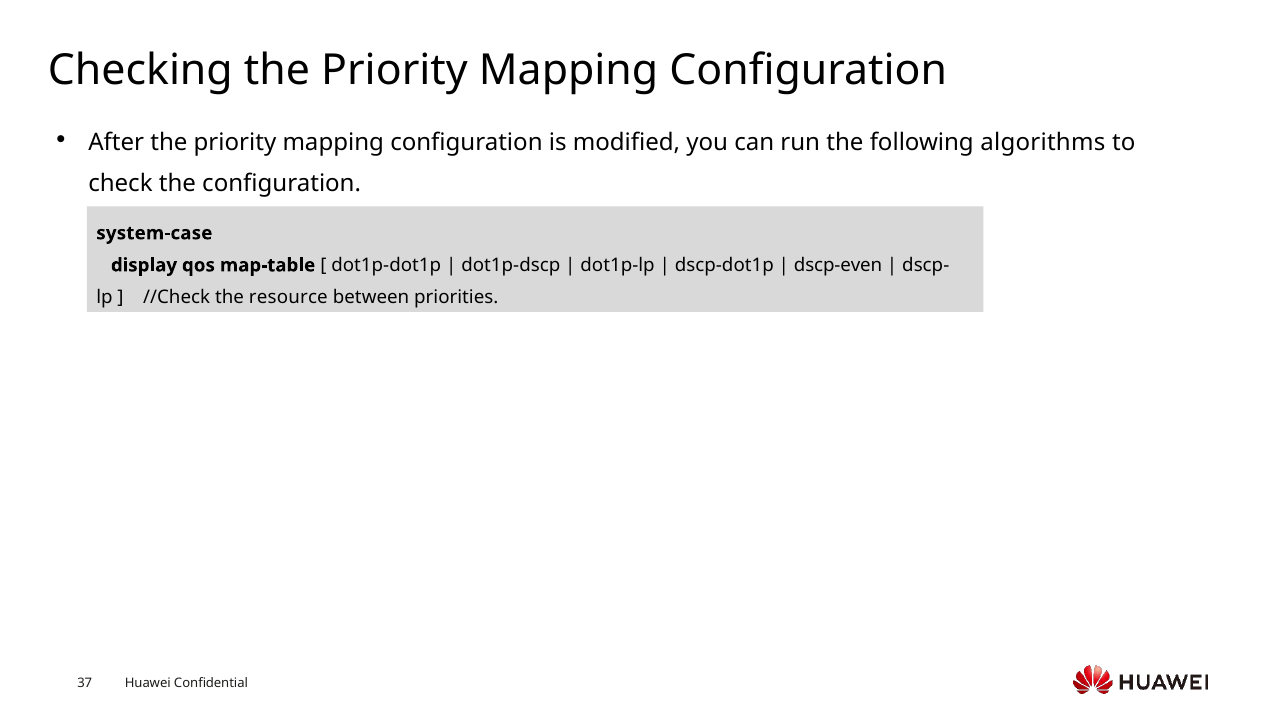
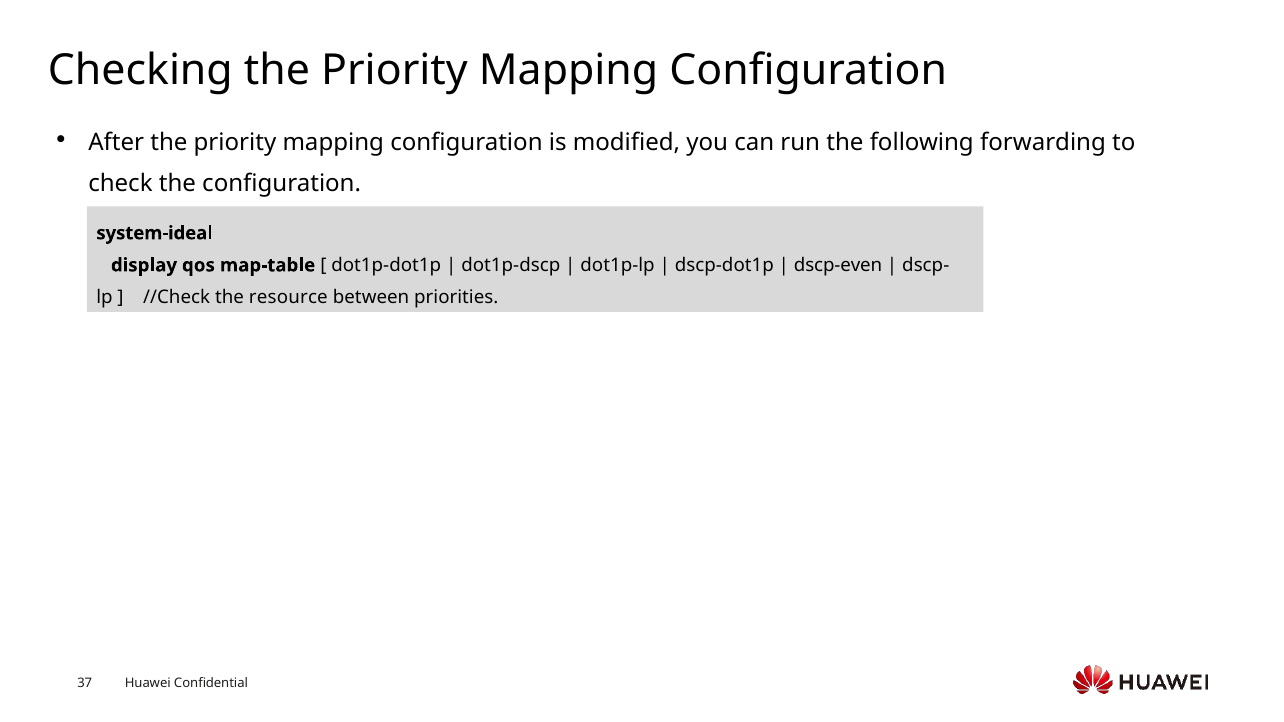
algorithms: algorithms -> forwarding (1043, 143)
system-case: system-case -> system-ideal (155, 233)
